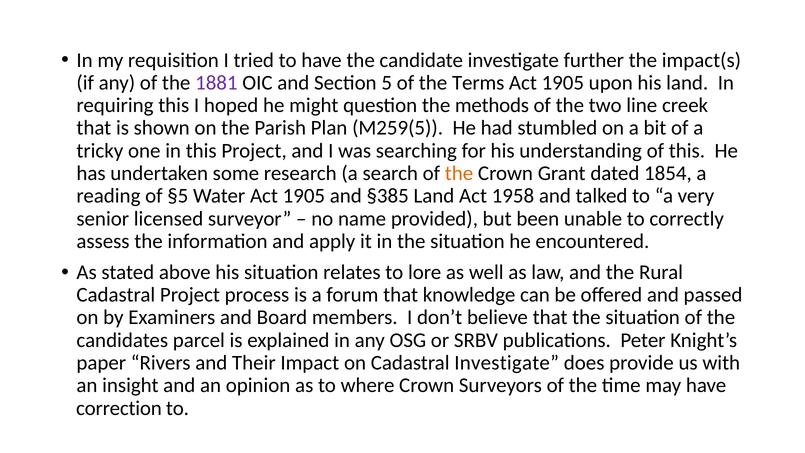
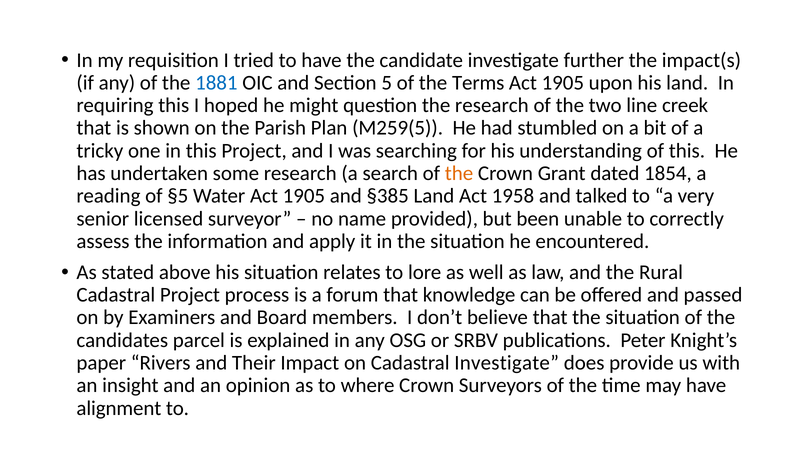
1881 colour: purple -> blue (216, 83)
the methods: methods -> research (492, 105)
correction: correction -> alignment (119, 408)
